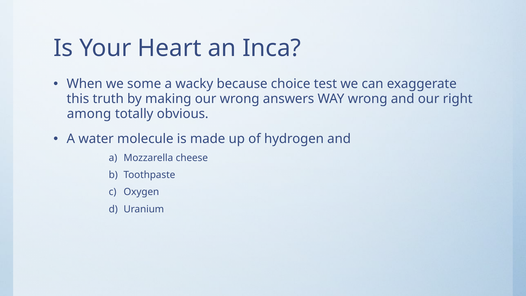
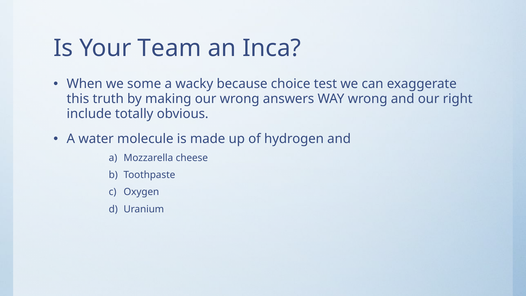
Heart: Heart -> Team (169, 48)
among: among -> include (89, 114)
